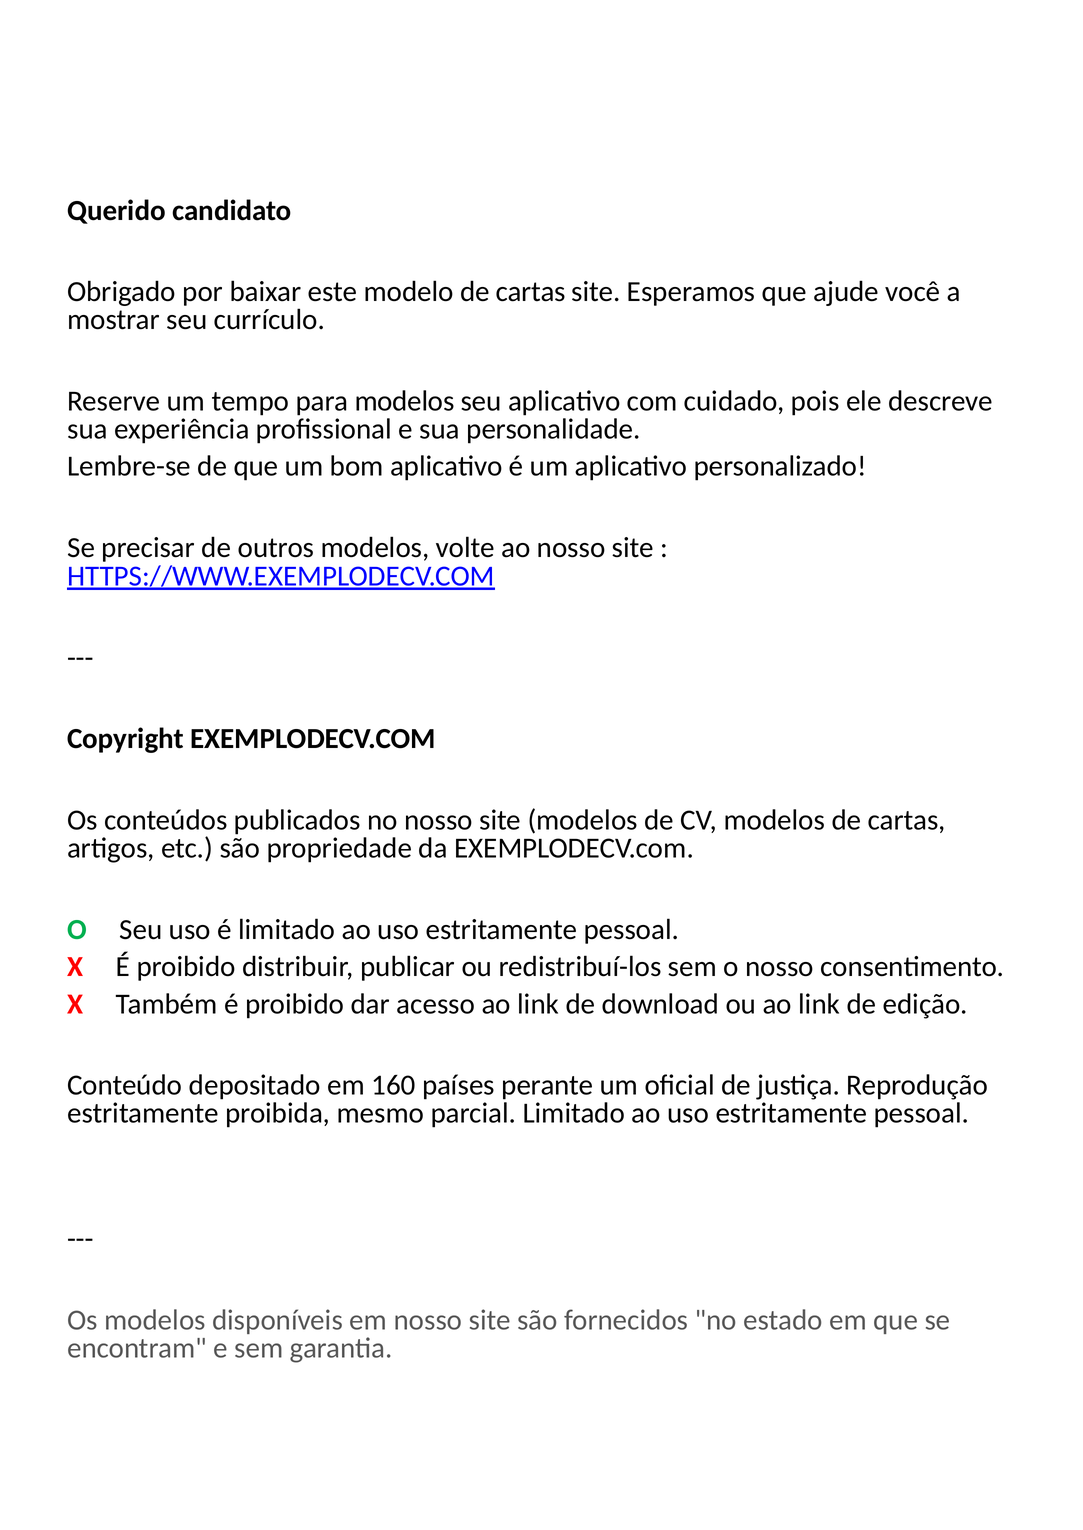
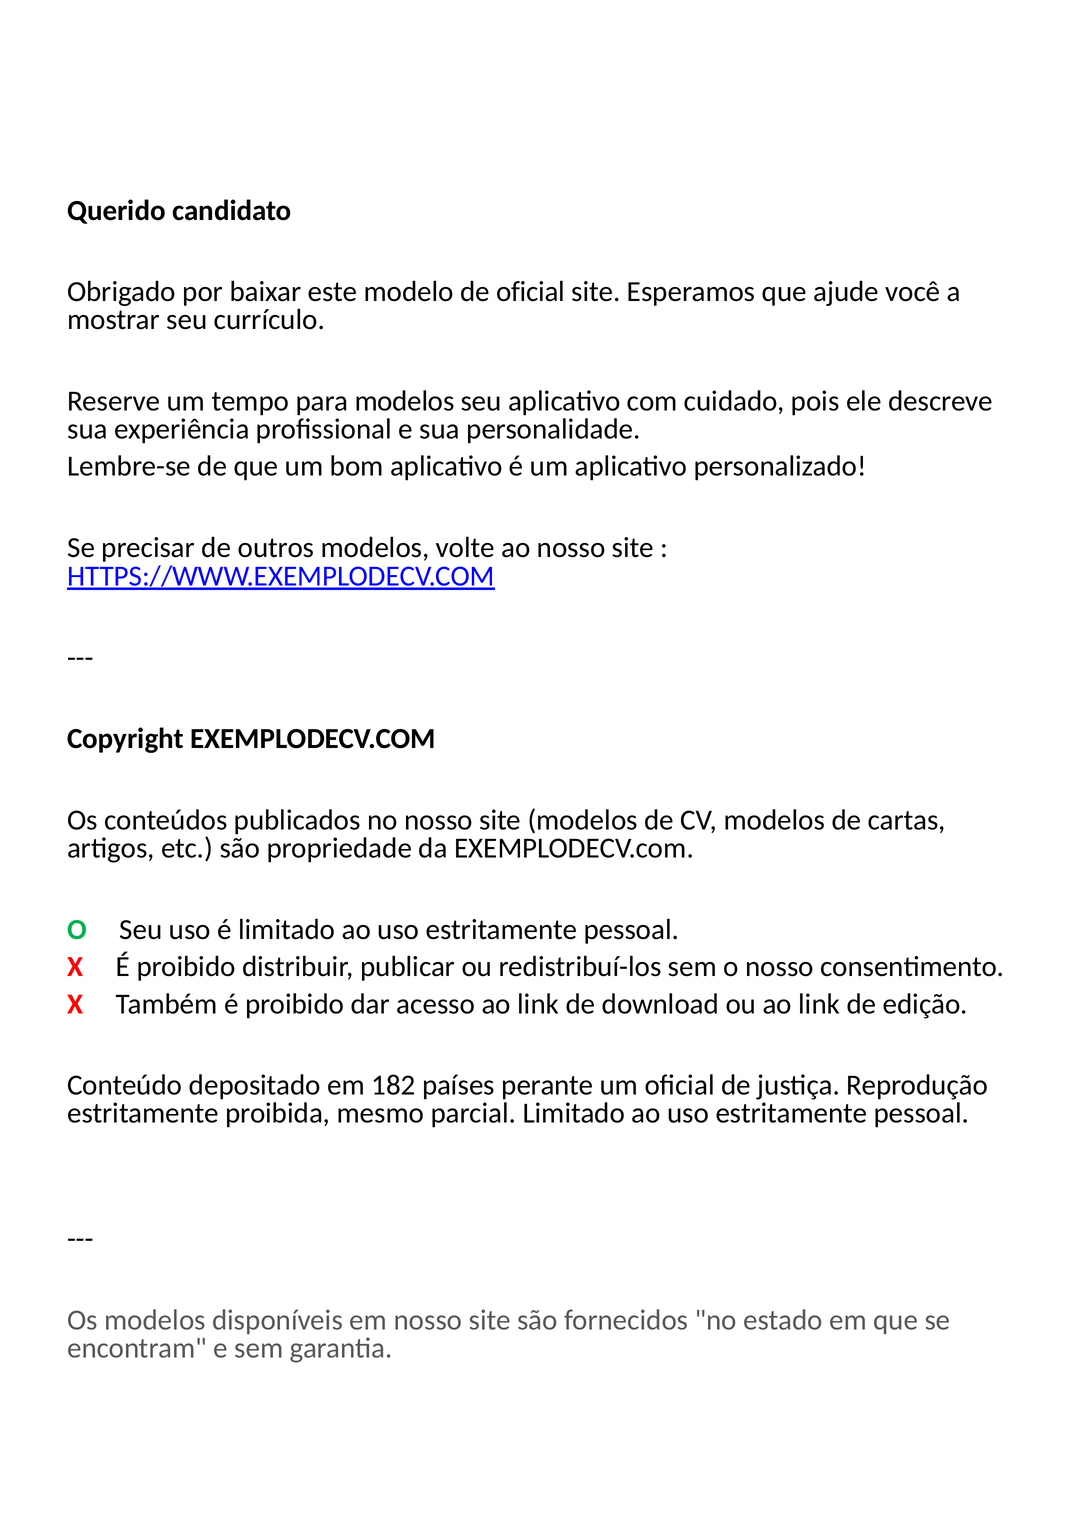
modelo de cartas: cartas -> oficial (531, 292)
160: 160 -> 182 (393, 1086)
